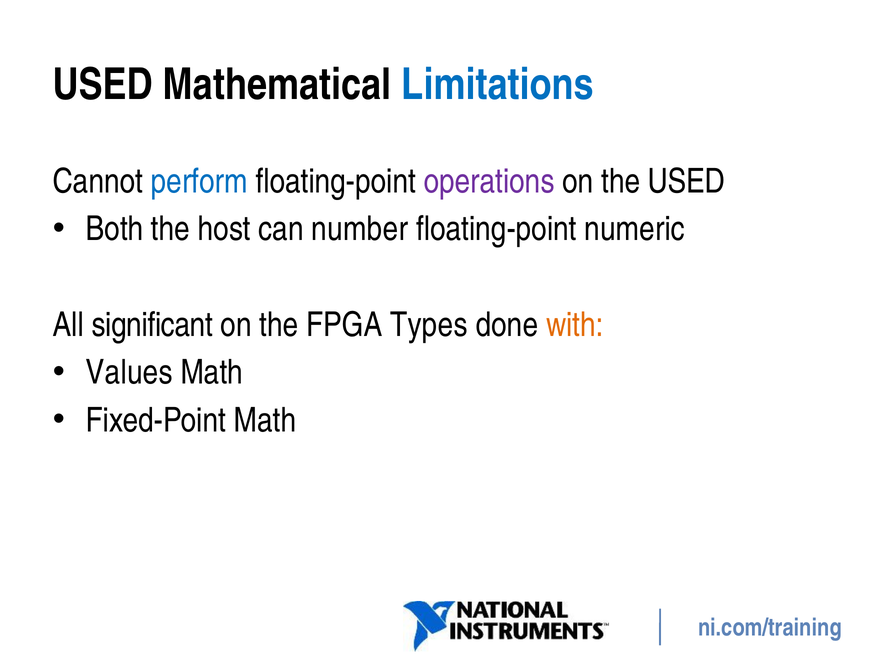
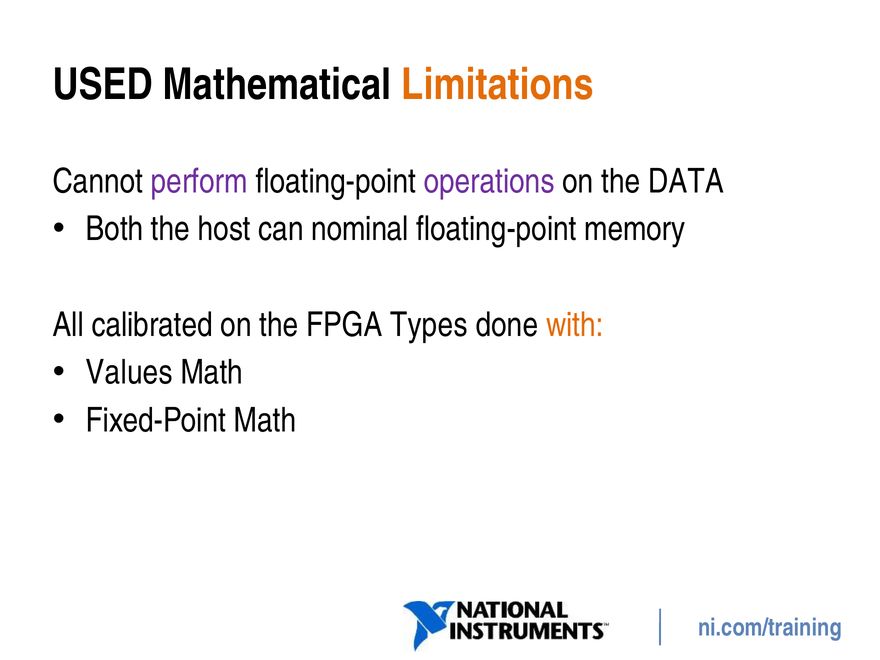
Limitations colour: blue -> orange (498, 84)
perform colour: blue -> purple (199, 181)
the USED: USED -> DATA (686, 181)
number: number -> nominal (360, 229)
numeric: numeric -> memory (635, 229)
significant: significant -> calibrated (152, 325)
